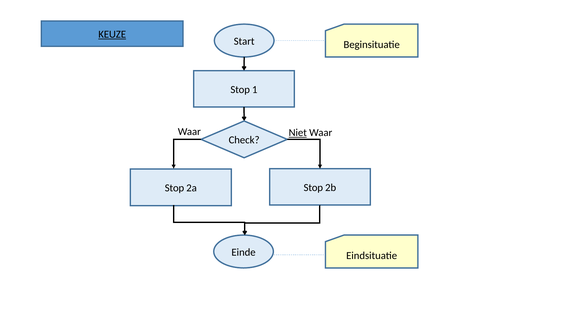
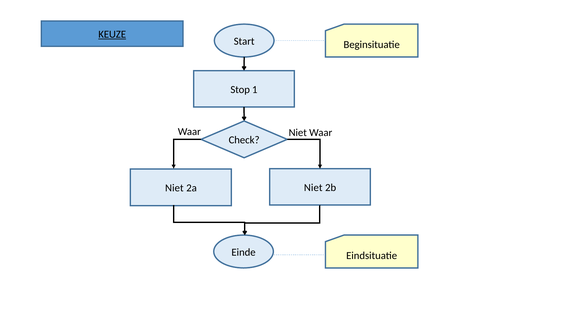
Niet underline: present -> none (298, 133)
Stop: Stop -> Niet (313, 188)
Stop: Stop -> Niet (174, 188)
